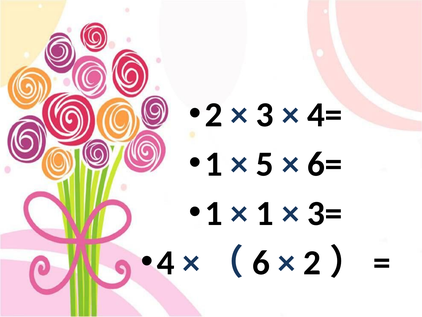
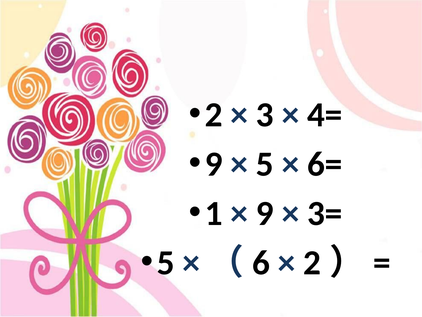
1: 1 -> 9 (214, 164)
1: 1 -> 9 (265, 213)
4: 4 -> 5 (166, 262)
